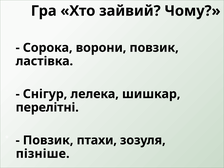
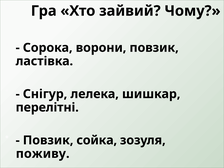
птахи: птахи -> сойка (97, 140)
пізніше: пізніше -> поживу (43, 154)
